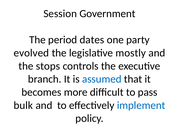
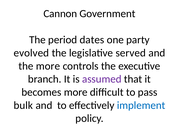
Session: Session -> Cannon (60, 14)
mostly: mostly -> served (131, 53)
the stops: stops -> more (48, 66)
assumed colour: blue -> purple (102, 79)
